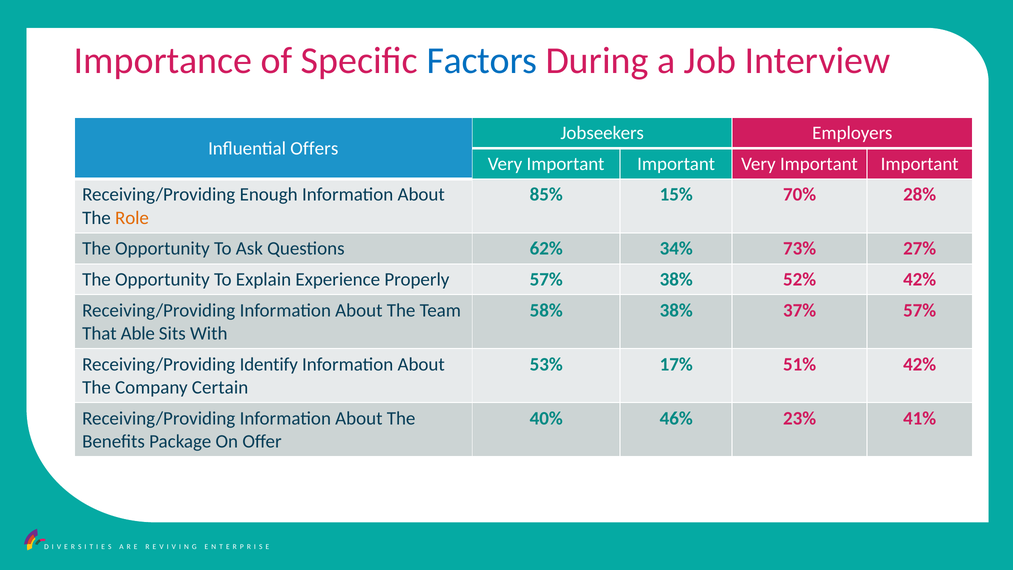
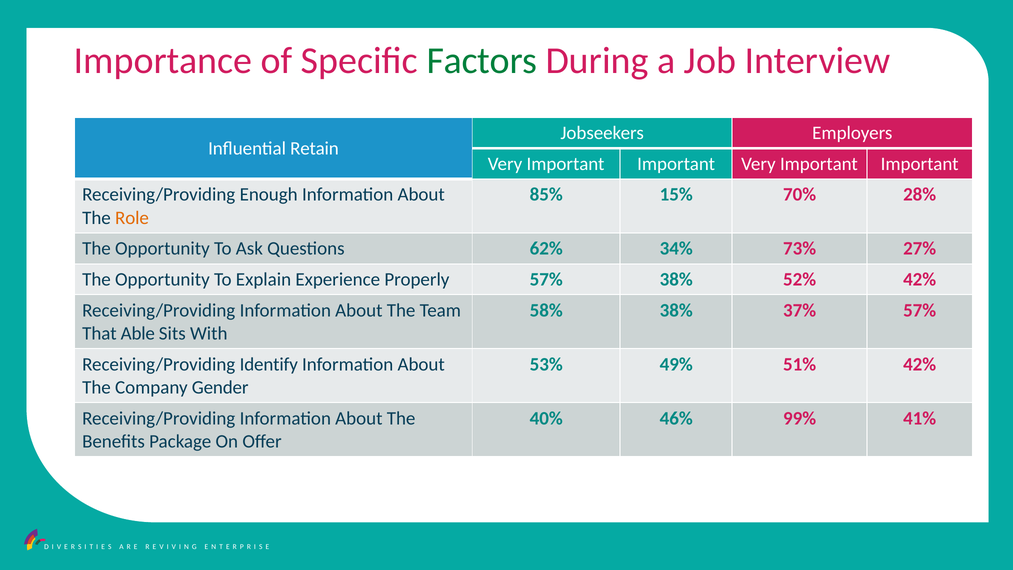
Factors colour: blue -> green (482, 61)
Offers: Offers -> Retain (314, 148)
17%: 17% -> 49% (676, 364)
Certain: Certain -> Gender (220, 387)
23%: 23% -> 99% (800, 418)
